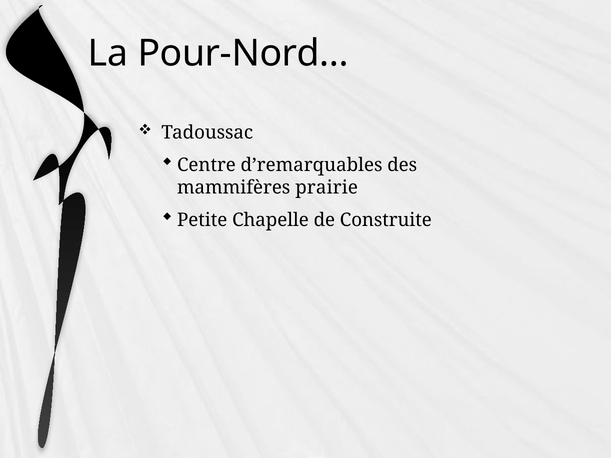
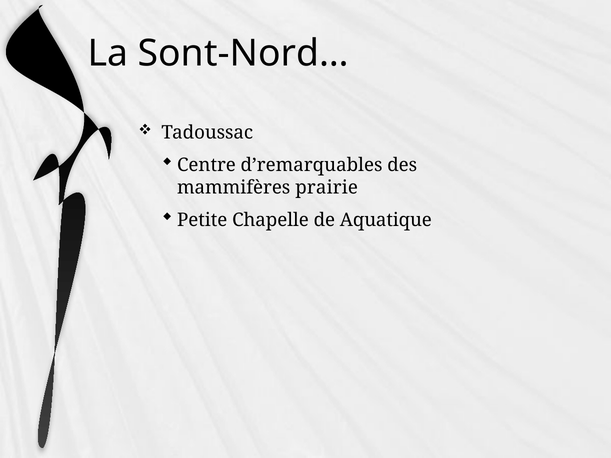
Pour-Nord…: Pour-Nord… -> Sont-Nord… (243, 54)
Construite: Construite -> Aquatique (386, 220)
